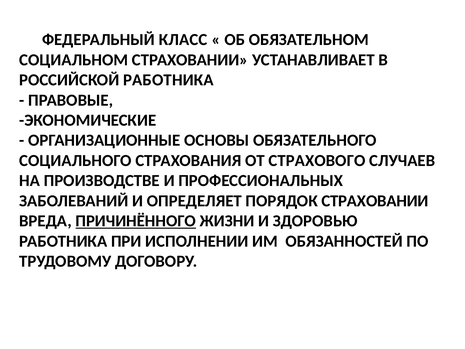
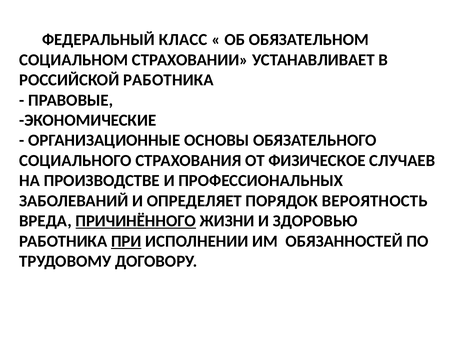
СТРАХОВОГО: СТРАХОВОГО -> ФИЗИЧЕСКОЕ (317, 160)
ПОРЯДОК СТРАХОВАНИИ: СТРАХОВАНИИ -> ВЕРОЯТНОСТЬ (375, 201)
ПРИ underline: none -> present (126, 241)
